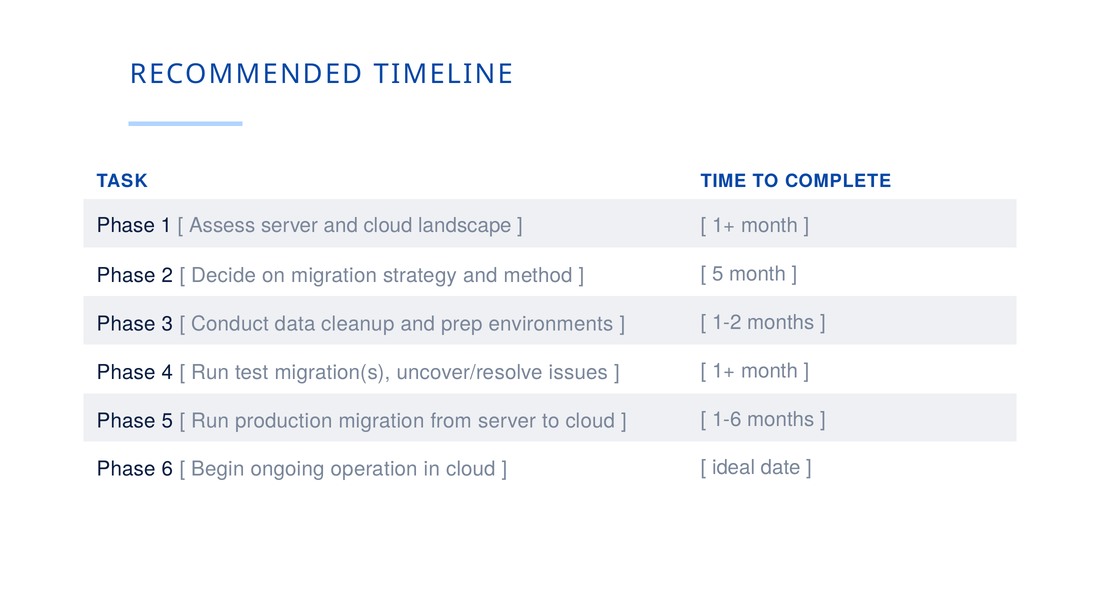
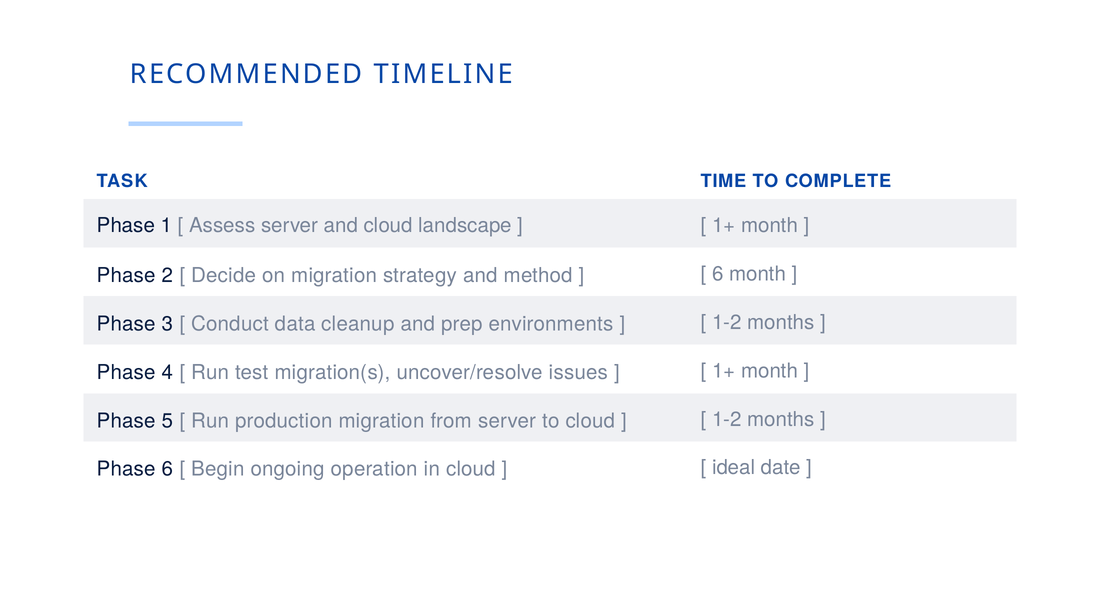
5: 5 -> 6 (718, 274)
1-6: 1-6 -> 1-2 (727, 419)
